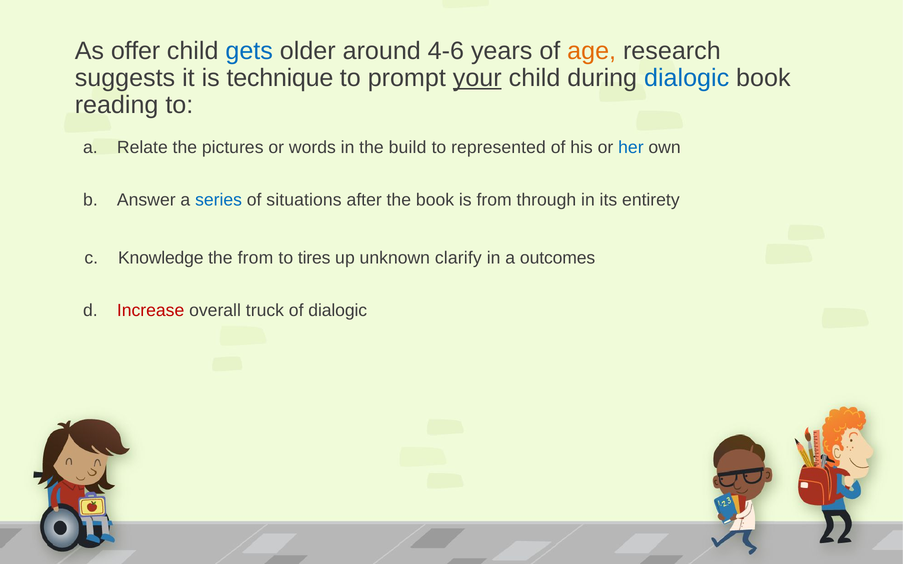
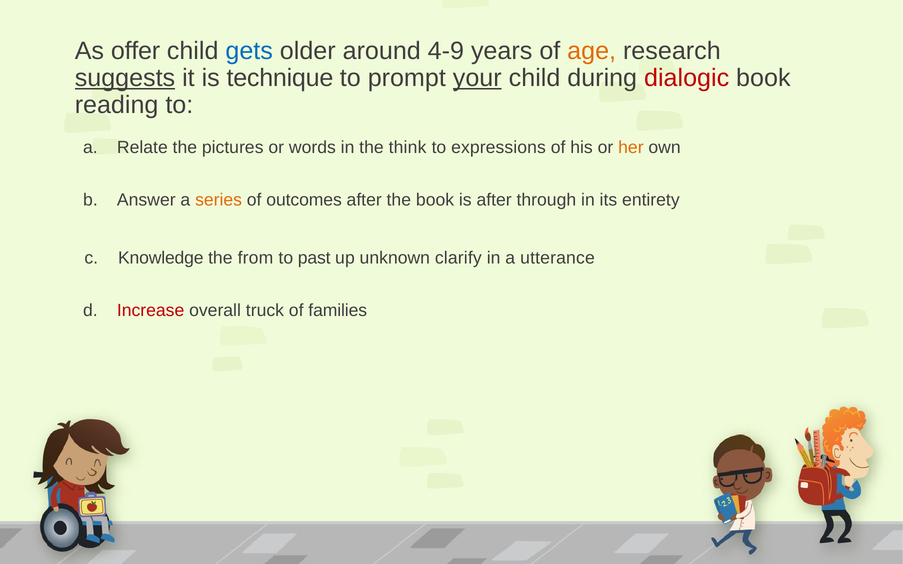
4-6: 4-6 -> 4-9 (446, 51)
suggests underline: none -> present (125, 78)
dialogic colour: blue -> red (687, 78)
build: build -> think (408, 148)
represented: represented -> expressions (498, 148)
her colour: blue -> orange (631, 148)
series colour: blue -> orange (219, 200)
situations: situations -> outcomes (304, 200)
is from: from -> after (494, 200)
tires: tires -> past (314, 258)
outcomes: outcomes -> utterance (557, 258)
of dialogic: dialogic -> families (338, 311)
